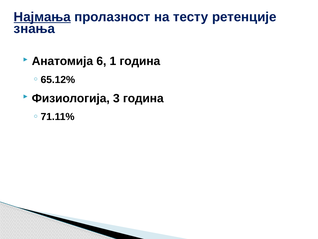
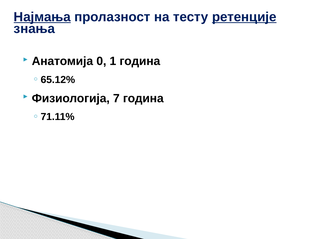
ретенције underline: none -> present (244, 17)
6: 6 -> 0 (101, 61)
3: 3 -> 7 (116, 98)
